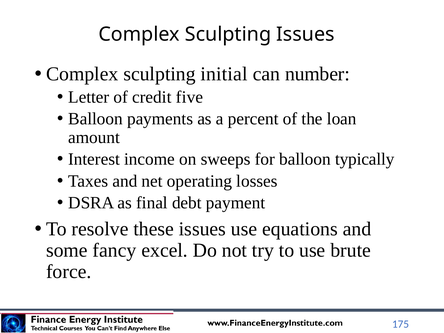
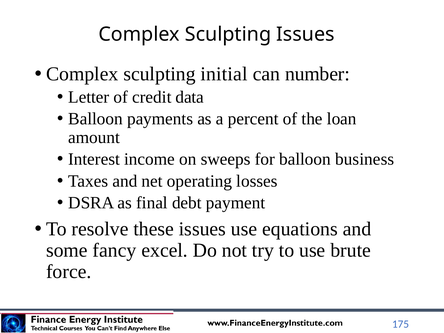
five: five -> data (190, 97)
typically: typically -> business (365, 159)
